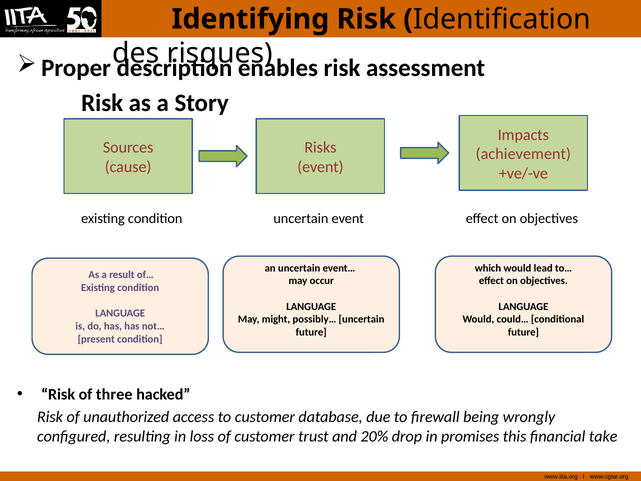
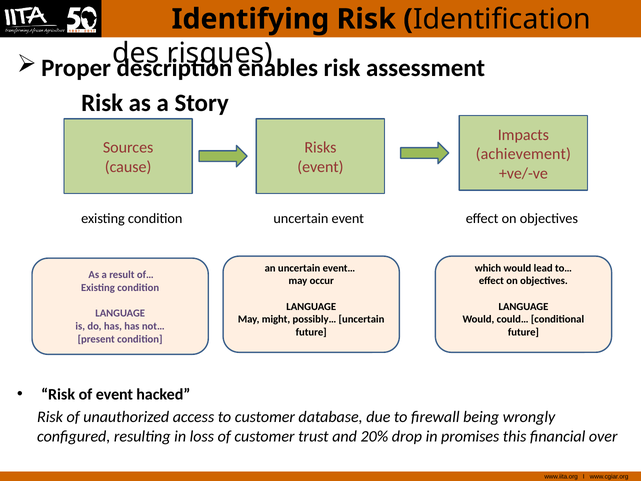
of three: three -> event (114, 394)
take: take -> over (603, 436)
